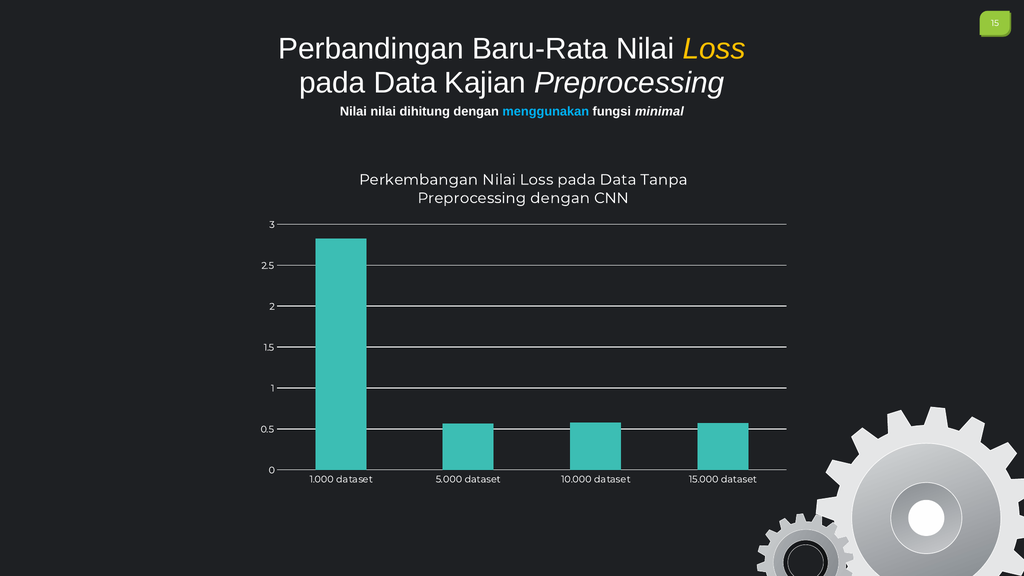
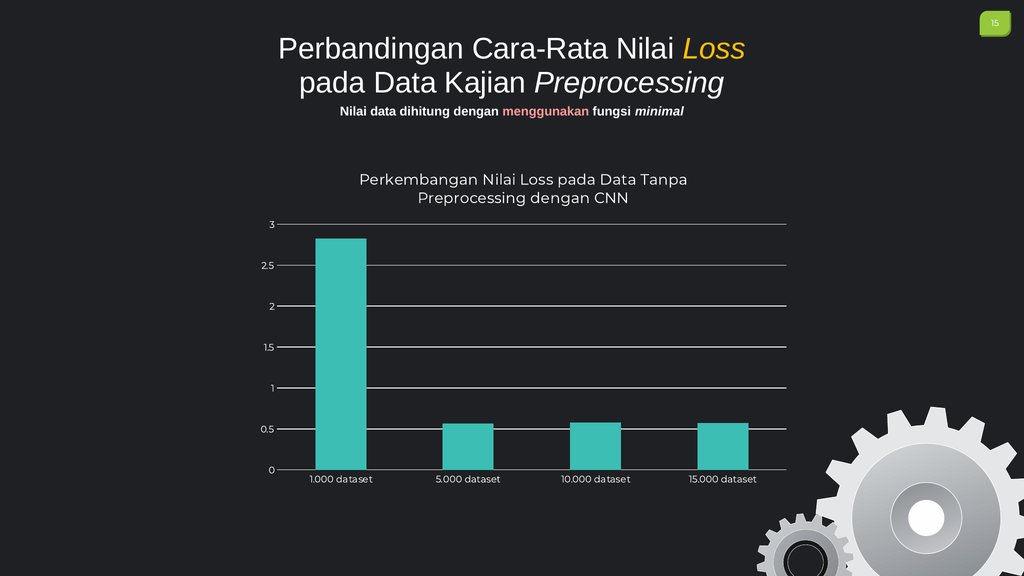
Baru-Rata: Baru-Rata -> Cara-Rata (540, 49)
Nilai nilai: nilai -> data (383, 111)
menggunakan colour: light blue -> pink (546, 111)
